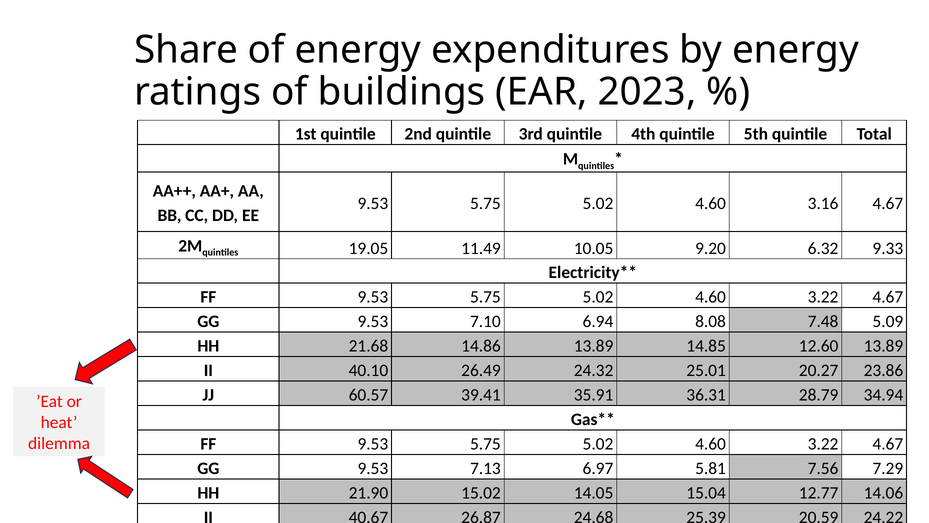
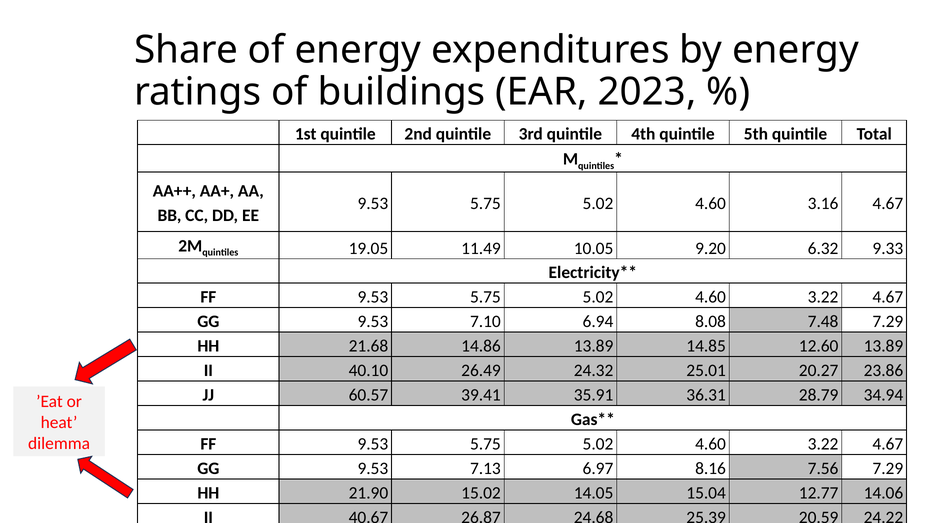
7.48 5.09: 5.09 -> 7.29 (888, 321)
5.81: 5.81 -> 8.16 (711, 468)
